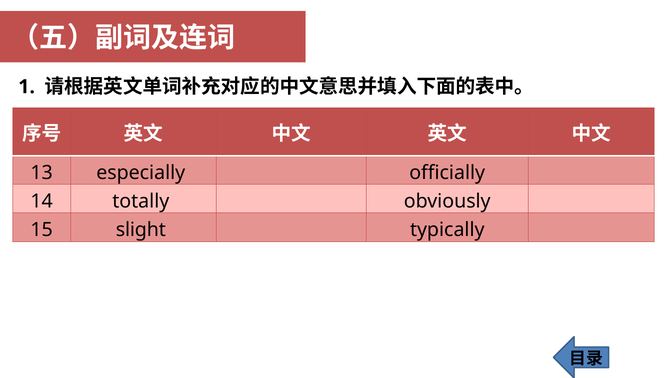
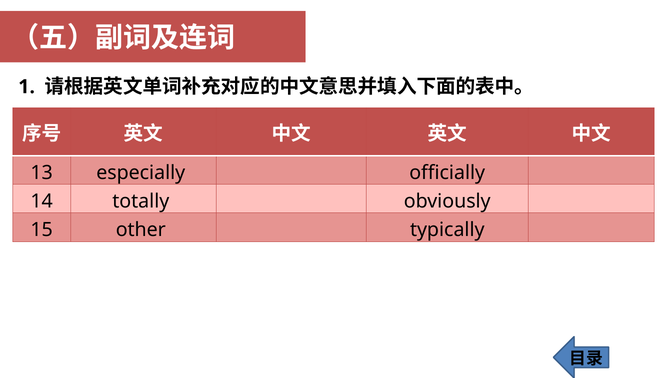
slight: slight -> other (141, 230)
